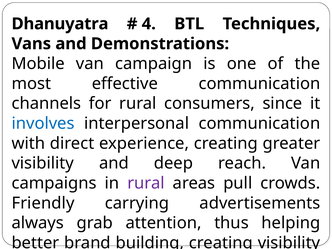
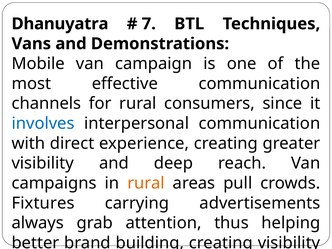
4: 4 -> 7 (149, 24)
rural colour: purple -> orange (146, 183)
Friendly: Friendly -> Fixtures (43, 203)
